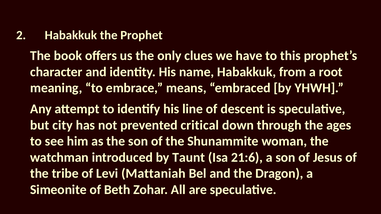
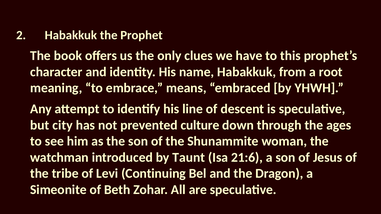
critical: critical -> culture (200, 125)
Mattaniah: Mattaniah -> Continuing (154, 174)
